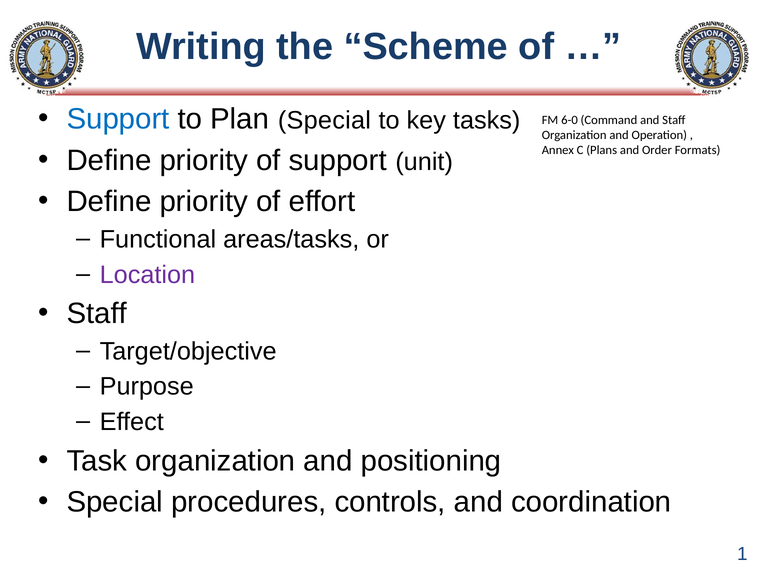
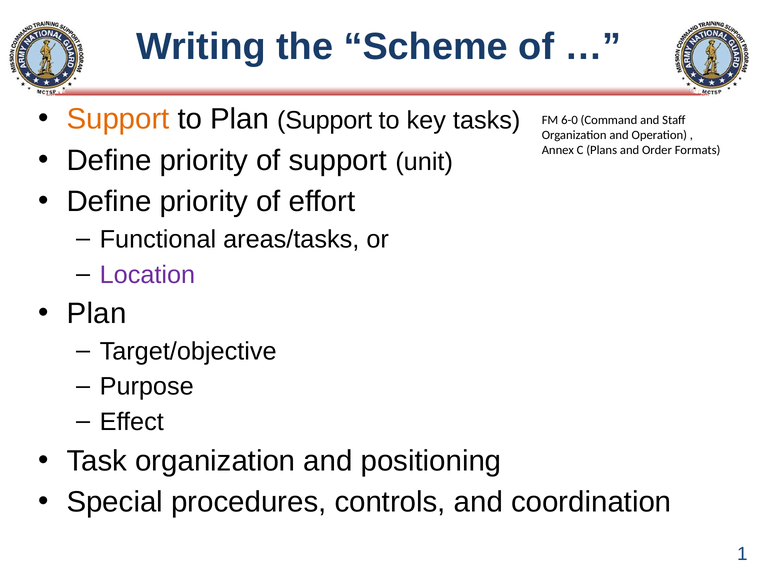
Support colour: blue -> orange (118, 119)
Plan Special: Special -> Support (325, 121)
Staff: Staff -> Plan (97, 314)
